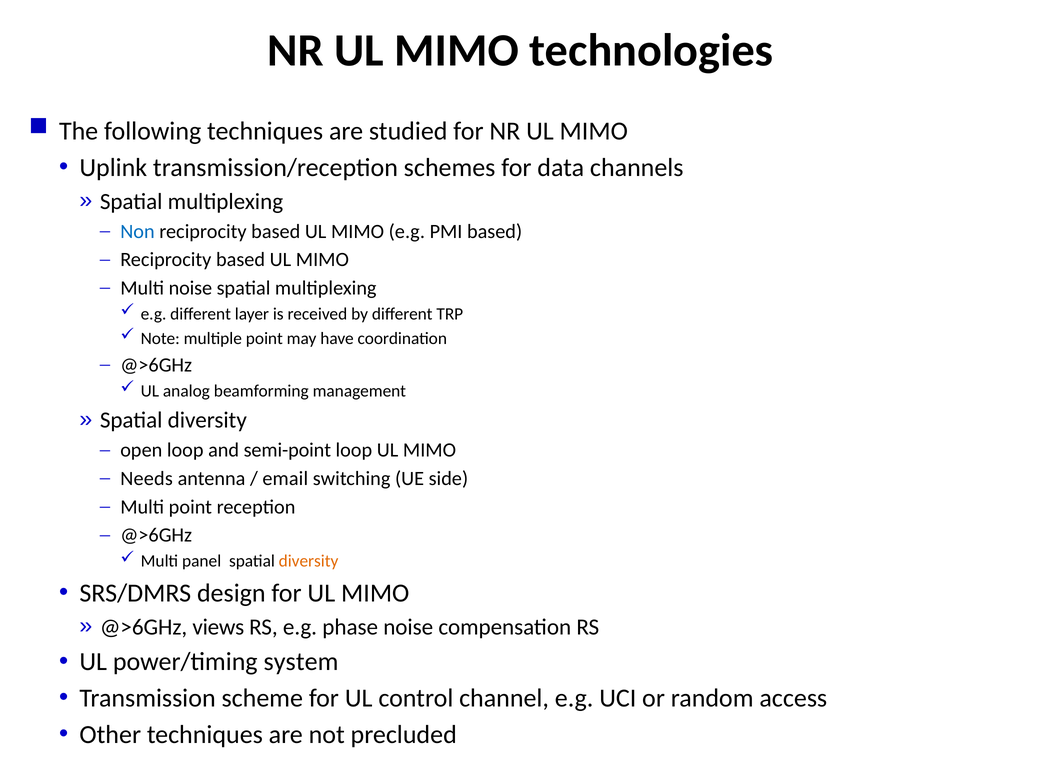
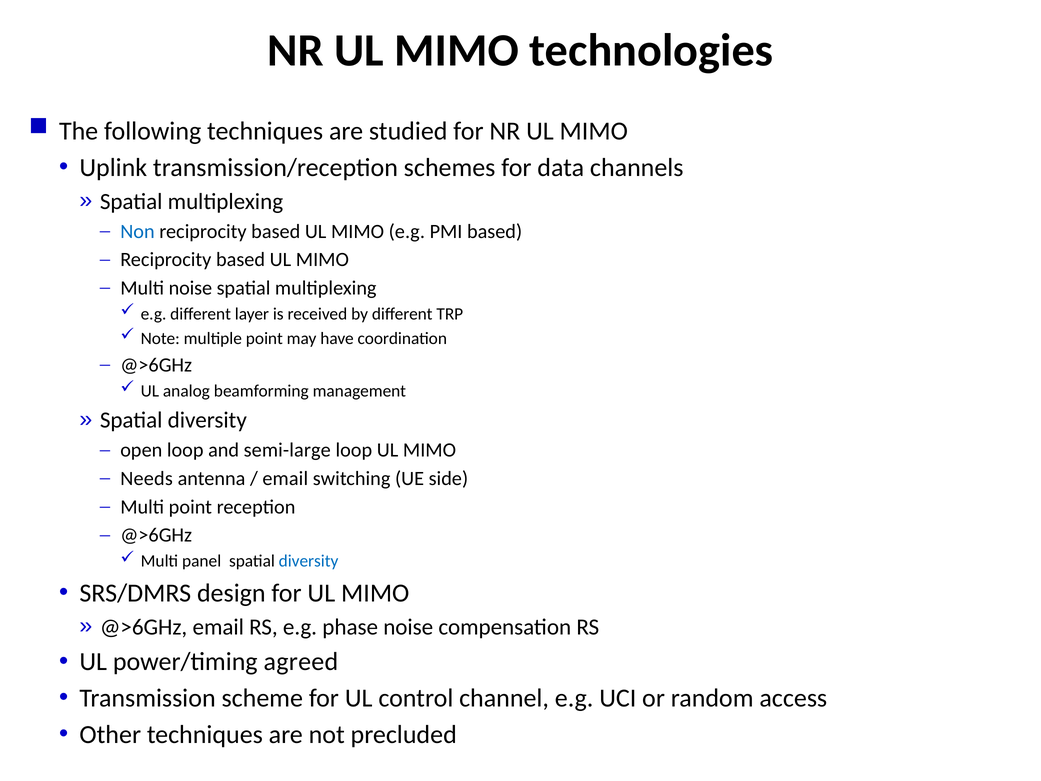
semi-point: semi-point -> semi-large (287, 450)
diversity colour: orange -> blue (309, 561)
@>6GHz views: views -> email (218, 627)
system: system -> agreed (301, 662)
